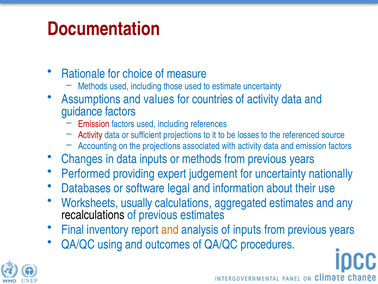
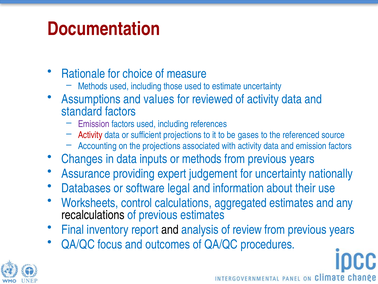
countries: countries -> reviewed (213, 99)
guidance: guidance -> standard (82, 111)
Emission colour: red -> purple (94, 124)
losses: losses -> gases (248, 135)
Performed: Performed -> Assurance (86, 173)
usually: usually -> control (137, 203)
and colour: orange -> black (170, 229)
of inputs: inputs -> review (247, 229)
using: using -> focus (110, 244)
